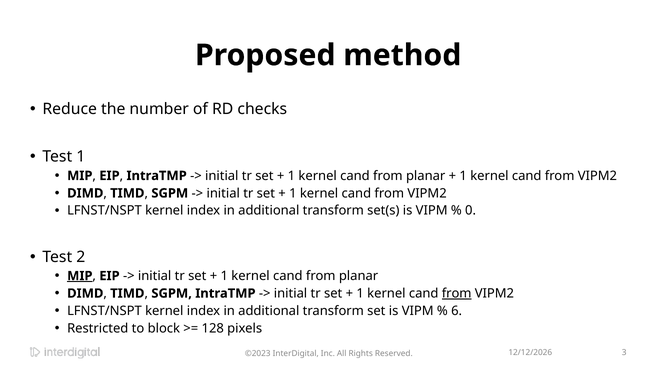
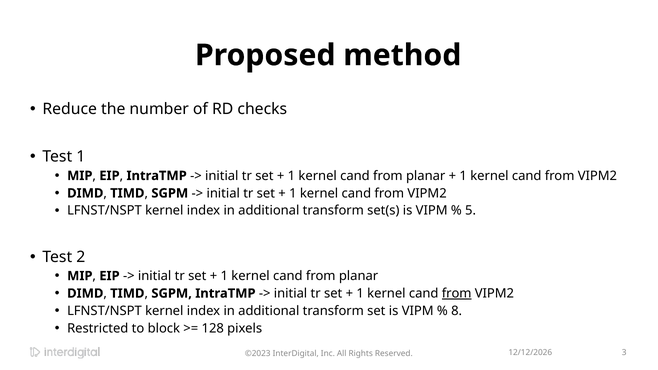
0: 0 -> 5 (471, 211)
MIP underline: present -> none (80, 276)
6: 6 -> 8 (457, 311)
